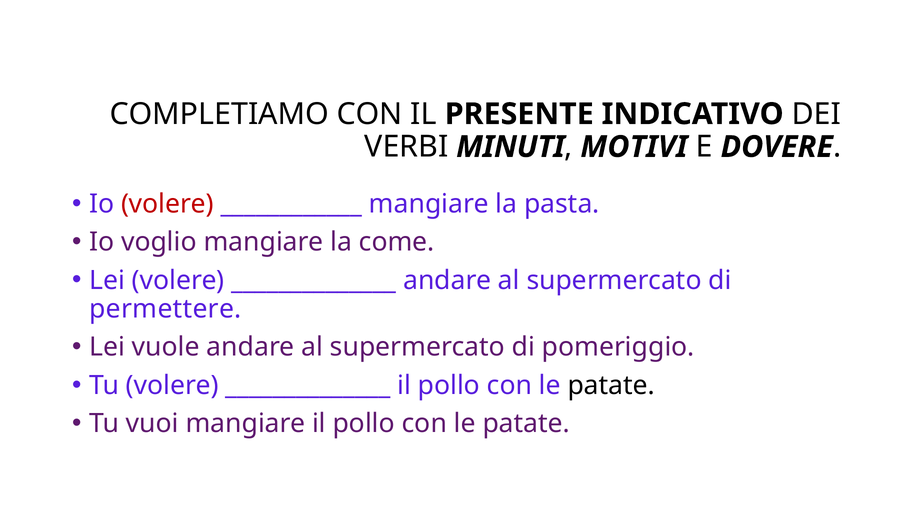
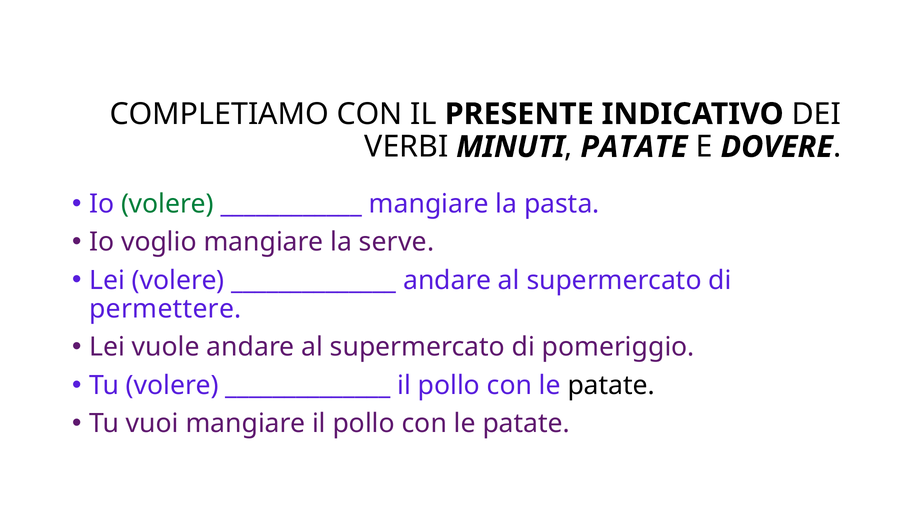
MOTIVI: MOTIVI -> PATATE (634, 147)
volere colour: red -> green (167, 204)
come: come -> serve (397, 242)
